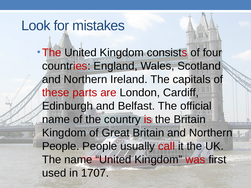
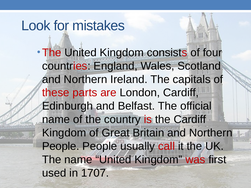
the Britain: Britain -> Cardiff (190, 120)
